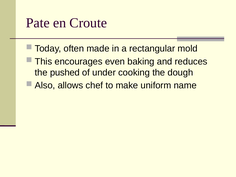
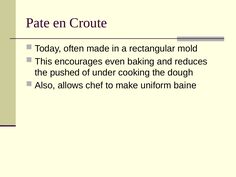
name: name -> baine (185, 85)
